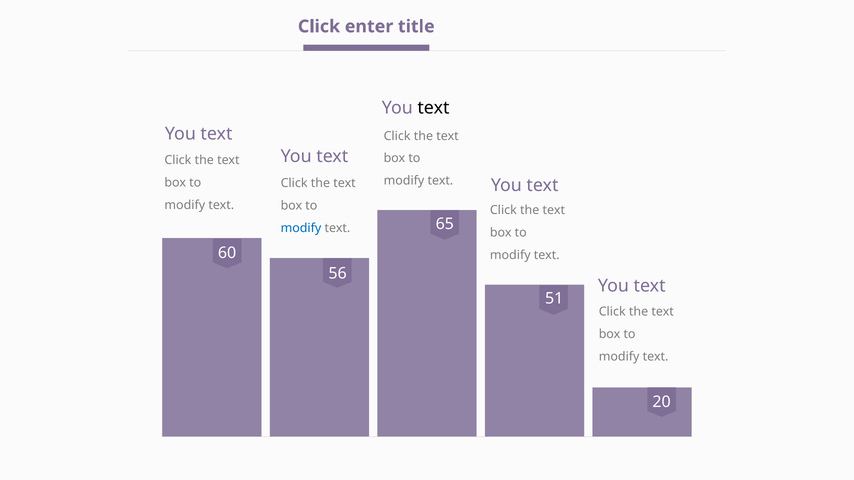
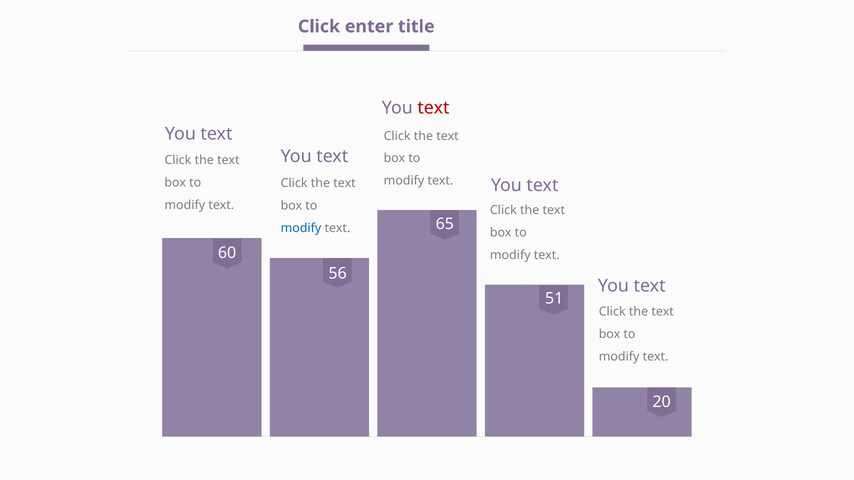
text colour: black -> red (433, 108)
